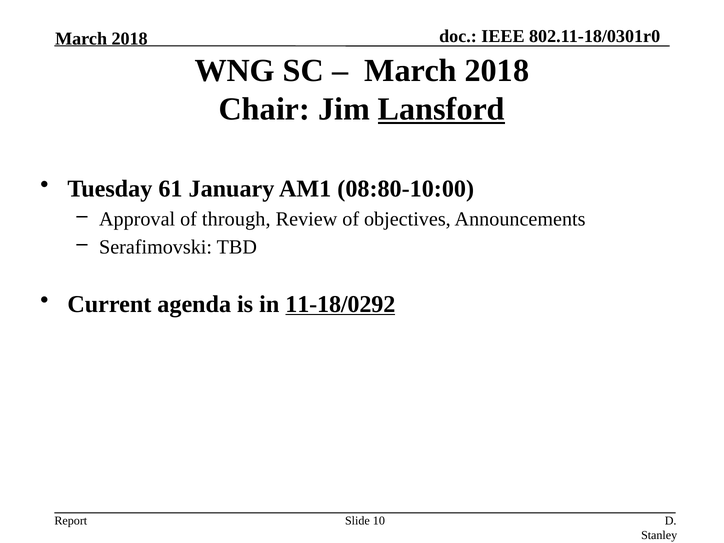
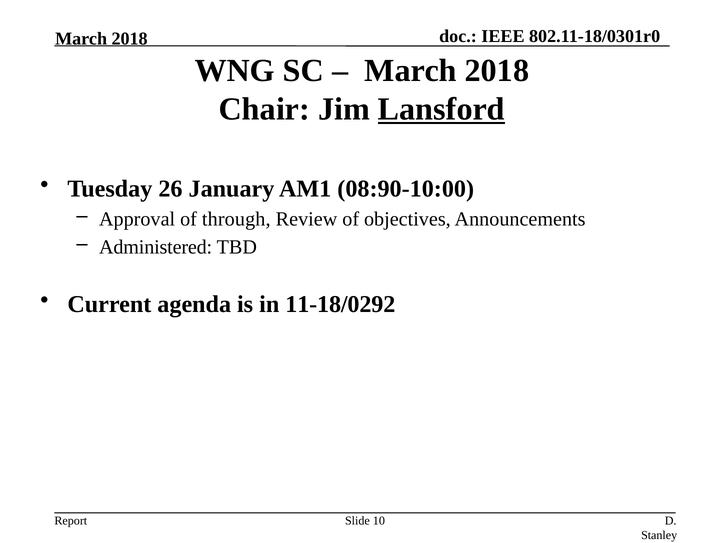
61: 61 -> 26 (170, 189)
08:80-10:00: 08:80-10:00 -> 08:90-10:00 (406, 189)
Serafimovski: Serafimovski -> Administered (156, 247)
11-18/0292 underline: present -> none (340, 304)
